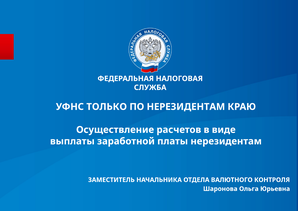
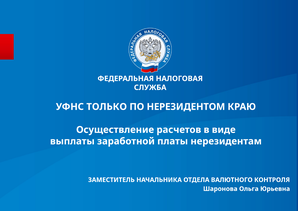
ПО НЕРЕЗИДЕНТАМ: НЕРЕЗИДЕНТАМ -> НЕРЕЗИДЕНТОМ (186, 107)
